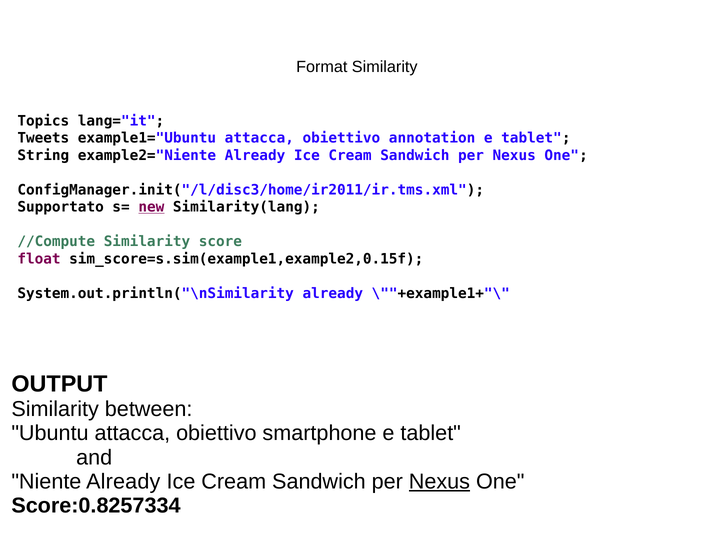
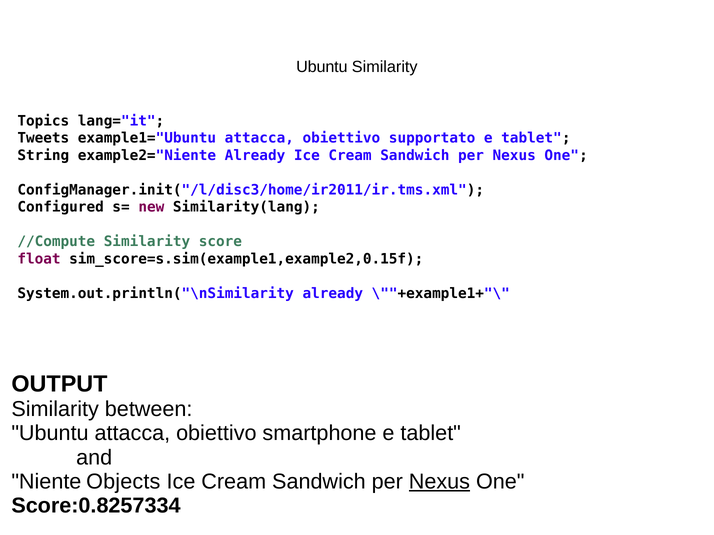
Format: Format -> Ubuntu (322, 67)
annotation: annotation -> supportato (432, 138)
Supportato: Supportato -> Configured (61, 207)
new underline: present -> none (151, 207)
Niente Already: Already -> Objects (123, 482)
